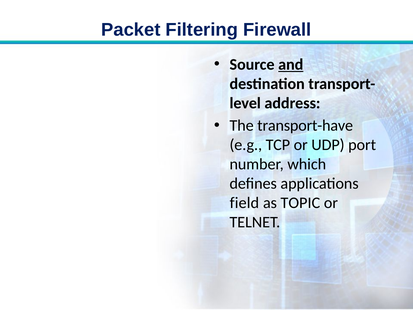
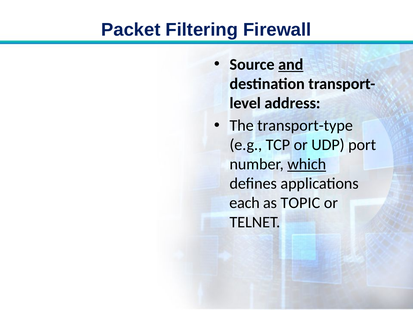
transport-have: transport-have -> transport-type (305, 125)
which underline: none -> present (307, 164)
field: field -> each (245, 203)
